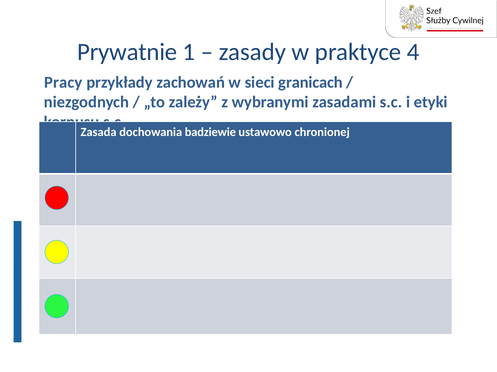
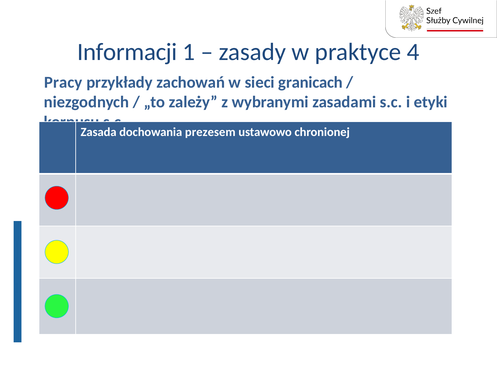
Prywatnie: Prywatnie -> Informacji (127, 52)
badziewie: badziewie -> prezesem (210, 132)
